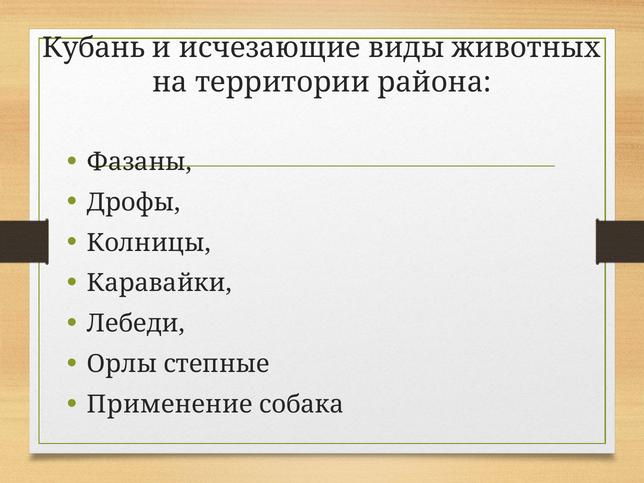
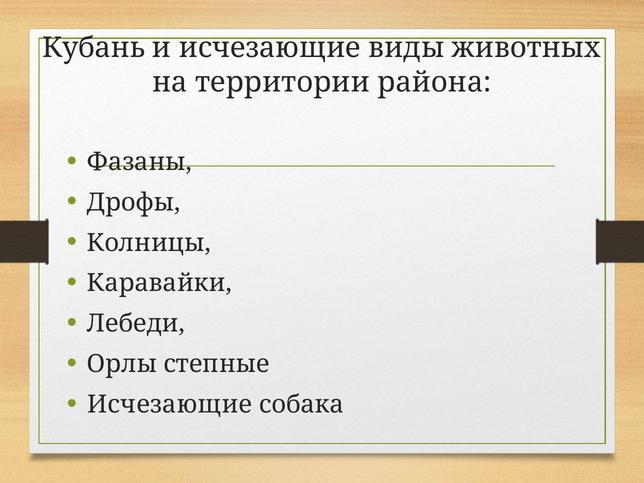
Применение: Применение -> Исчезающие (170, 405)
